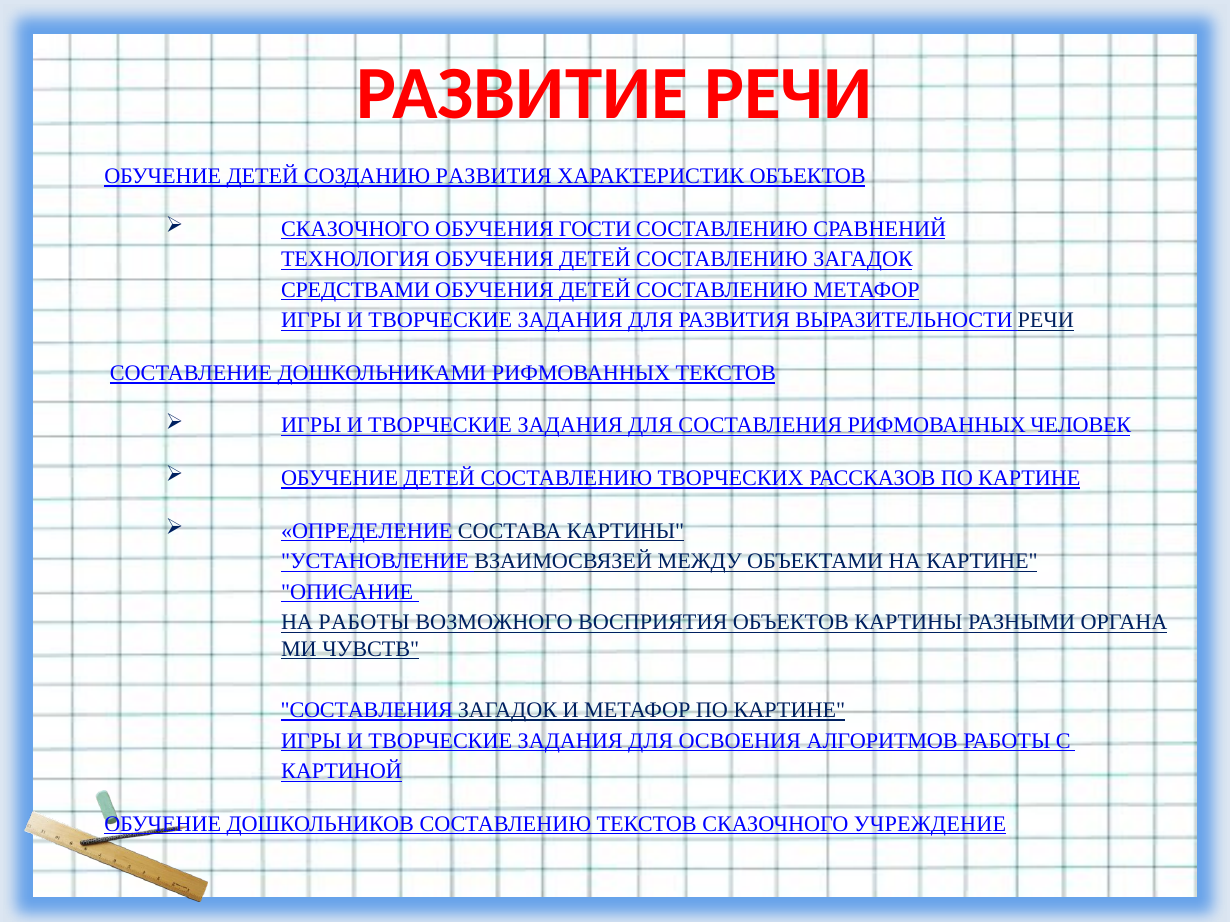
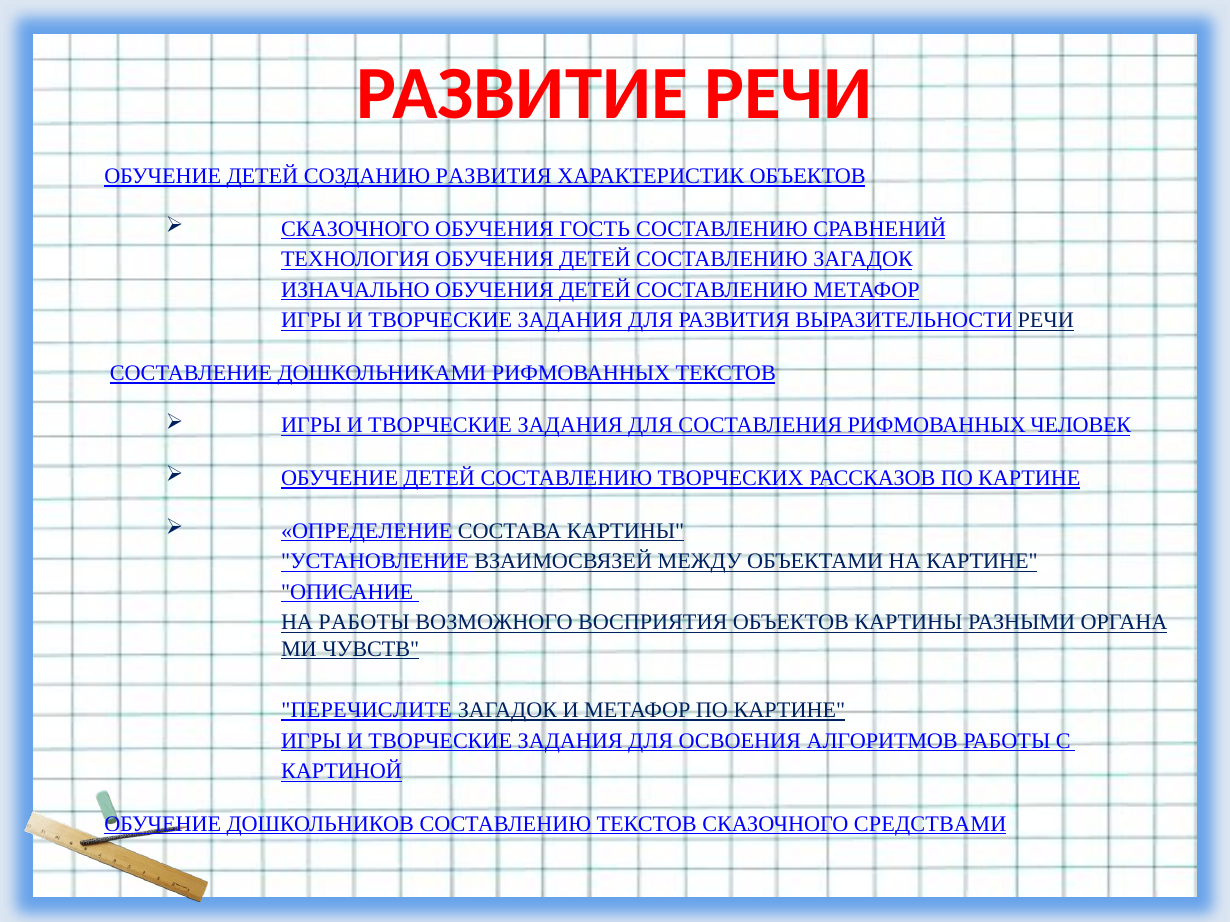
ГОСТИ: ГОСТИ -> ГОСТЬ (595, 229)
СРЕДСТВАМИ: СРЕДСТВАМИ -> ИЗНАЧАЛЬНО (355, 290)
СОСТАВЛЕНИЯ: СОСТАВЛЕНИЯ -> ПЕРЕЧИСЛИТЕ (367, 710)
УЧРЕЖДЕНИЕ: УЧРЕЖДЕНИЕ -> СРЕДСТВАМИ (930, 824)
